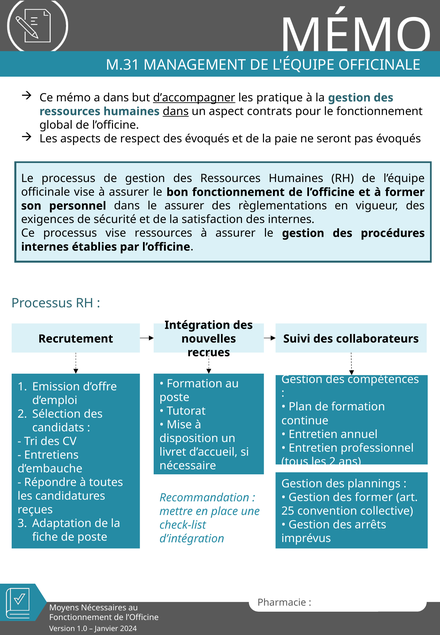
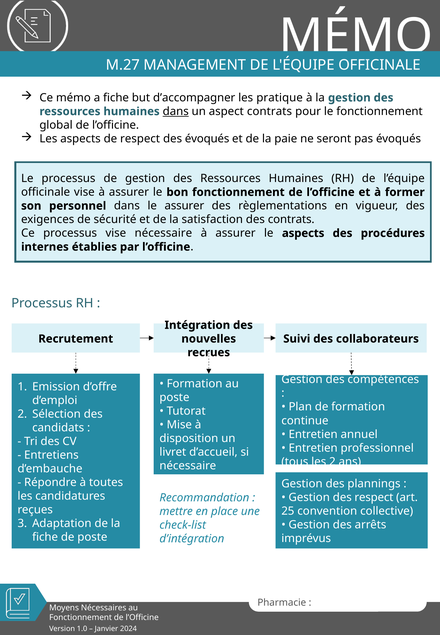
M.31: M.31 -> M.27 (123, 65)
a dans: dans -> fiche (116, 98)
d’accompagner underline: present -> none (194, 98)
des internes: internes -> contrats (291, 220)
vise ressources: ressources -> nécessaire (163, 233)
le gestion: gestion -> aspects (303, 233)
des former: former -> respect (374, 498)
